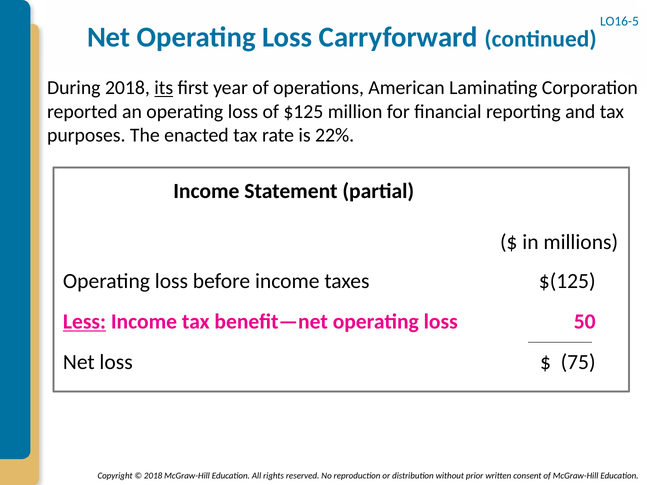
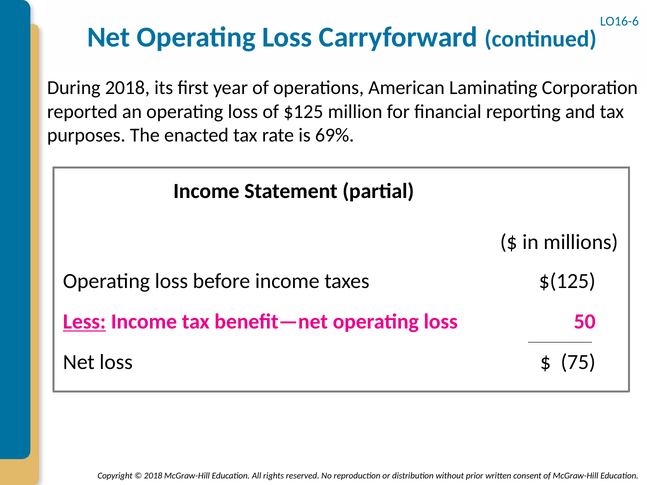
LO16-5: LO16-5 -> LO16-6 (619, 21)
its underline: present -> none (164, 88)
22%: 22% -> 69% (335, 135)
